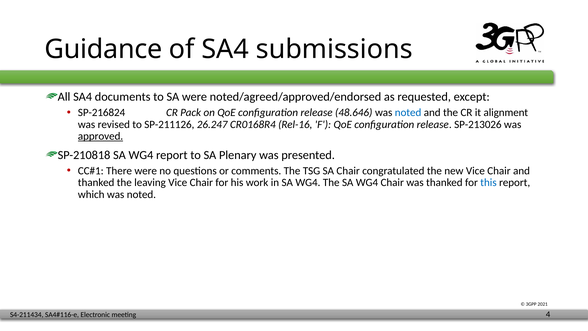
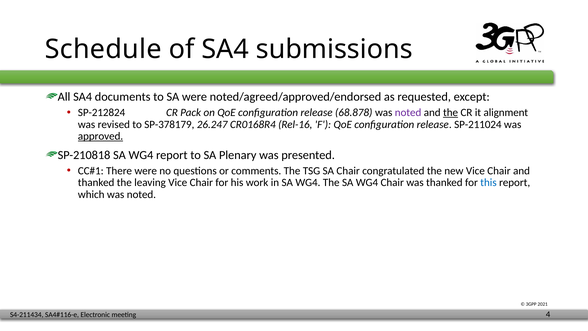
Guidance: Guidance -> Schedule (103, 49)
SP-216824: SP-216824 -> SP-212824 (102, 112)
48.646: 48.646 -> 68.878 (354, 112)
noted colour: blue -> purple (408, 112)
the underline: none -> present (451, 112)
SP-211126: SP-211126 -> SP-378179 (169, 124)
SP-213026: SP-213026 -> SP-211024 (478, 124)
